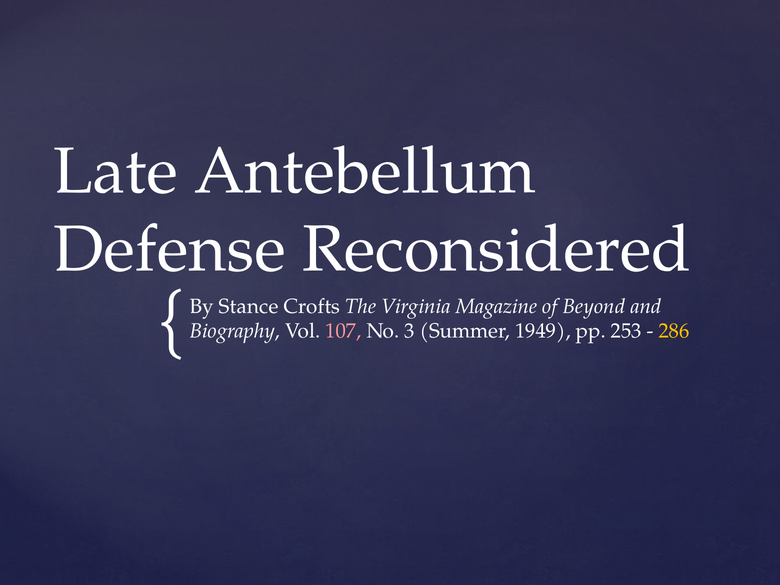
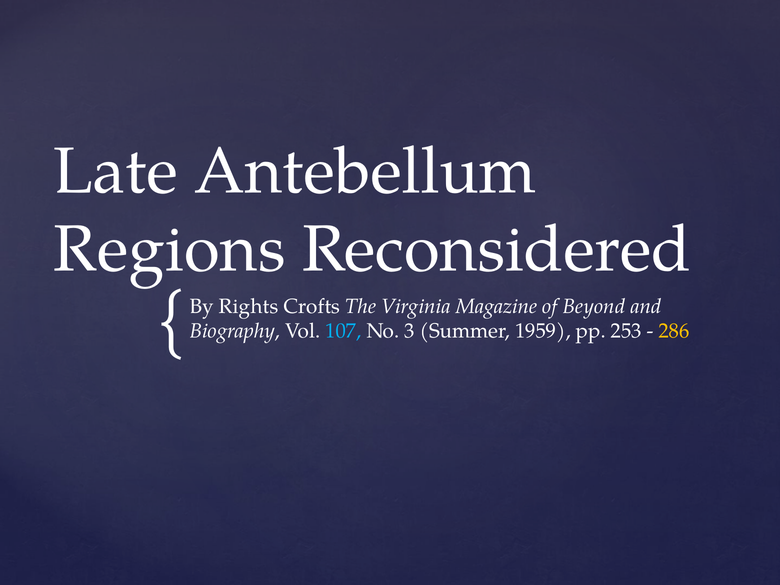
Defense: Defense -> Regions (169, 249)
Stance: Stance -> Rights (249, 306)
107 colour: pink -> light blue (343, 331)
1949: 1949 -> 1959 (543, 331)
